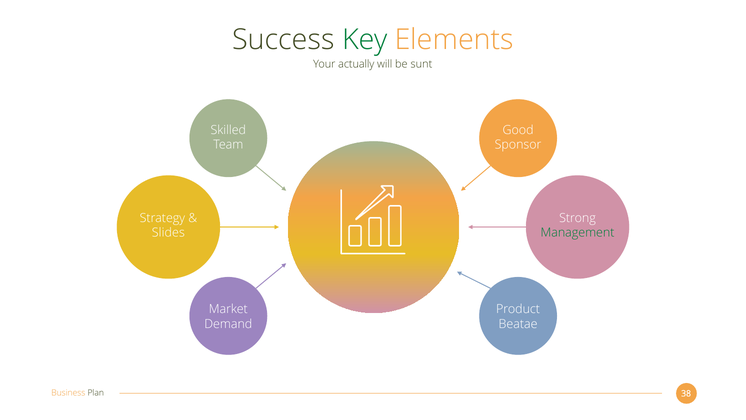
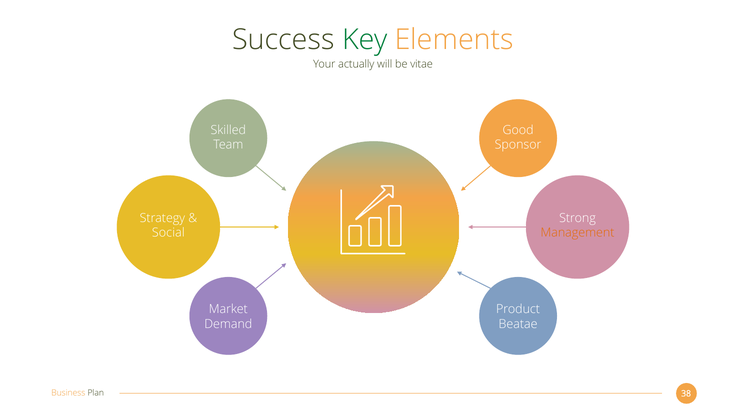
sunt: sunt -> vitae (422, 64)
Slides: Slides -> Social (168, 233)
Management colour: green -> orange (577, 233)
